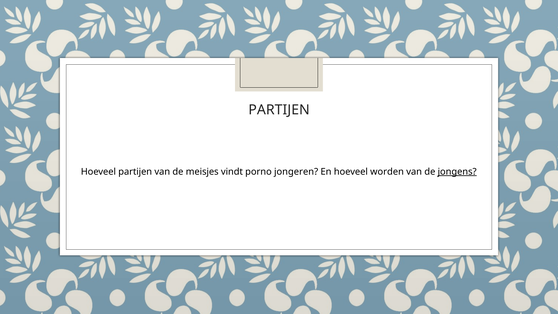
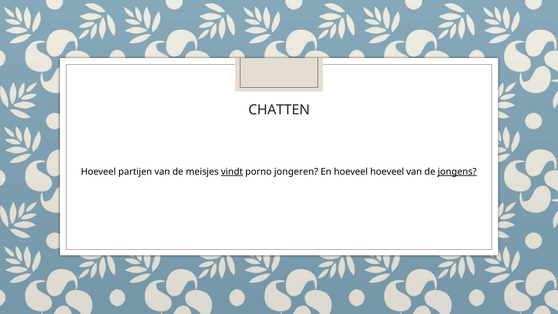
PARTIJEN: PARTIJEN -> CHATTEN (279, 110)
vindt underline: none -> present (232, 172)
hoeveel worden: worden -> hoeveel (387, 172)
